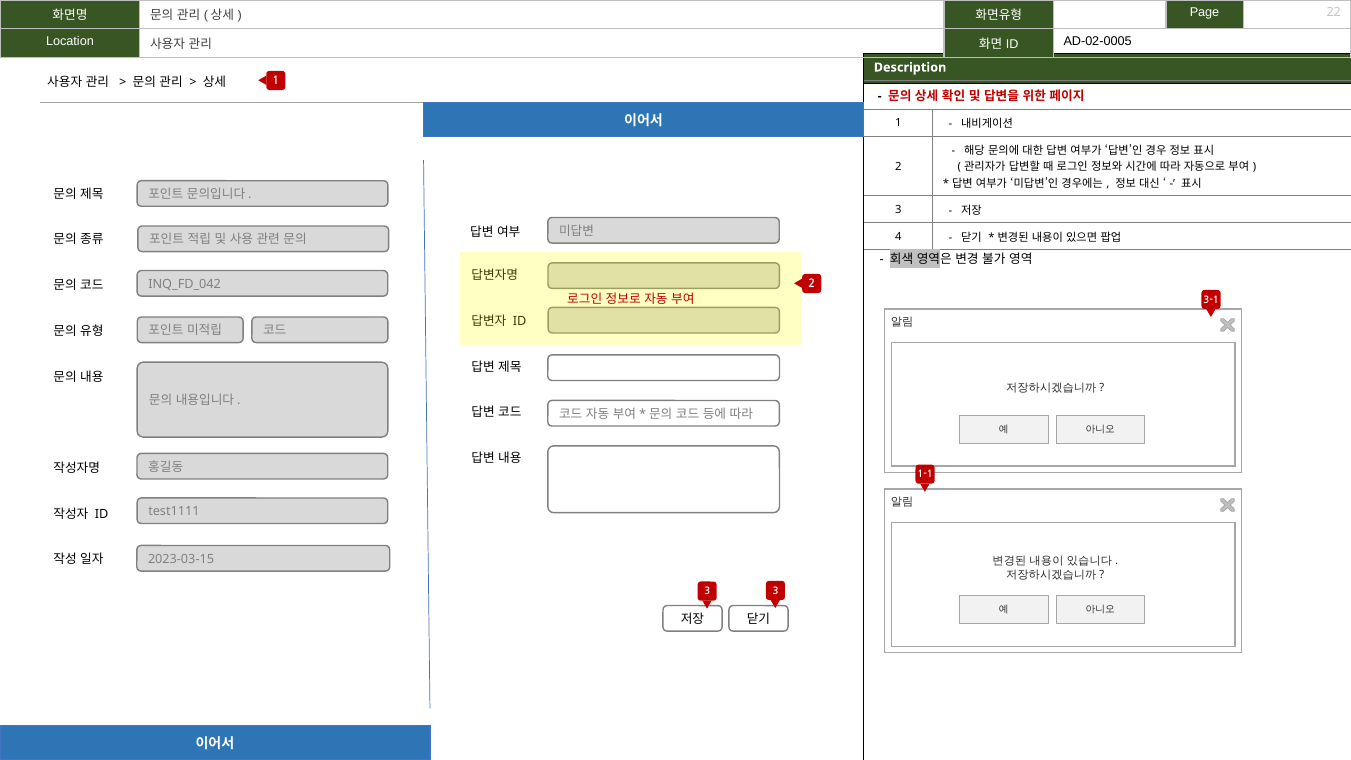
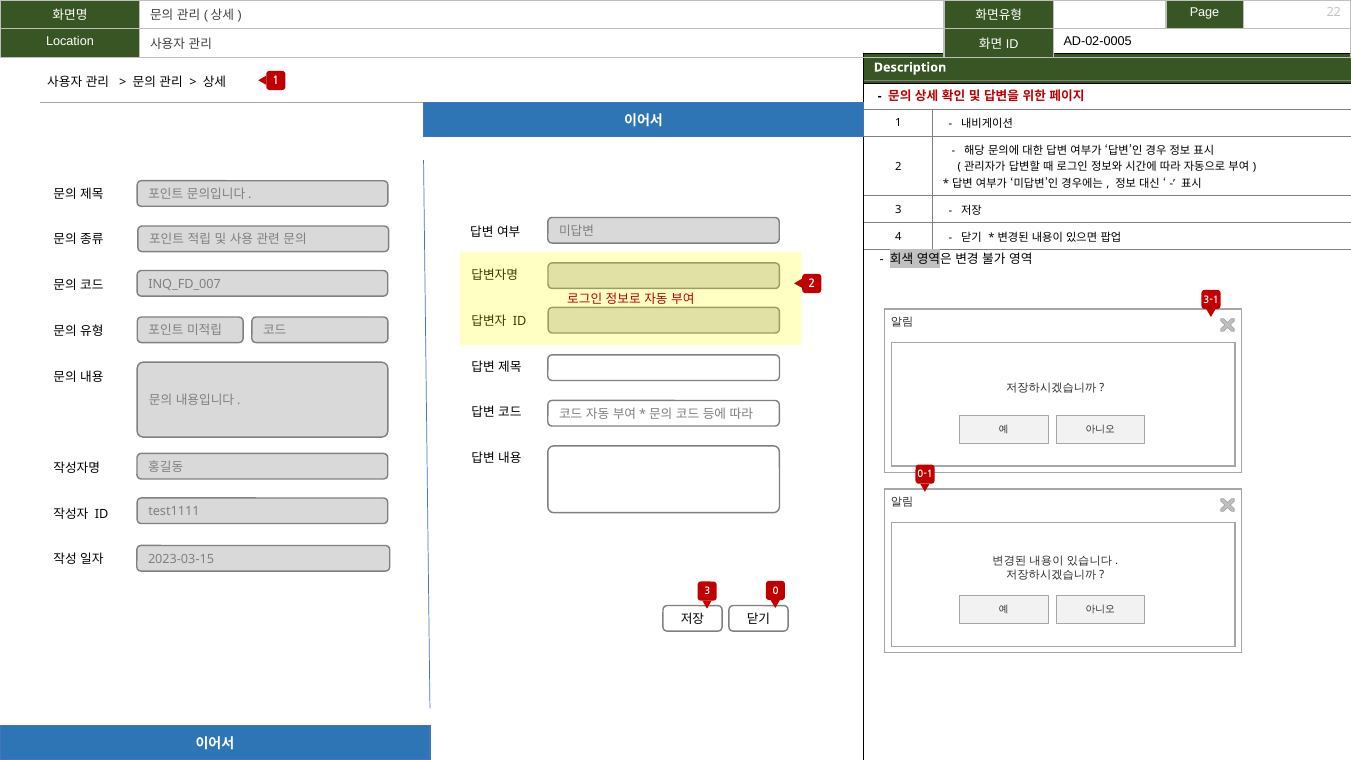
INQ_FD_042: INQ_FD_042 -> INQ_FD_007 (185, 284)
1-1: 1-1 -> 0-1 (925, 475)
3 3: 3 -> 0 (776, 591)
